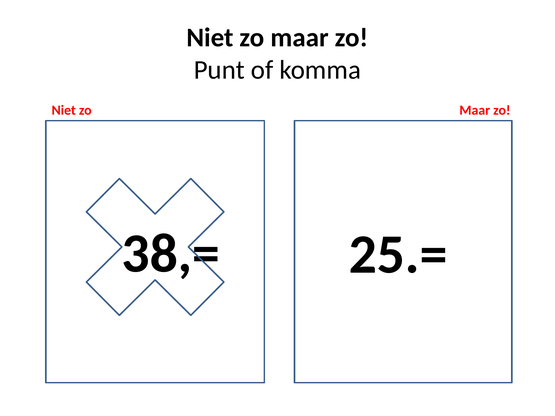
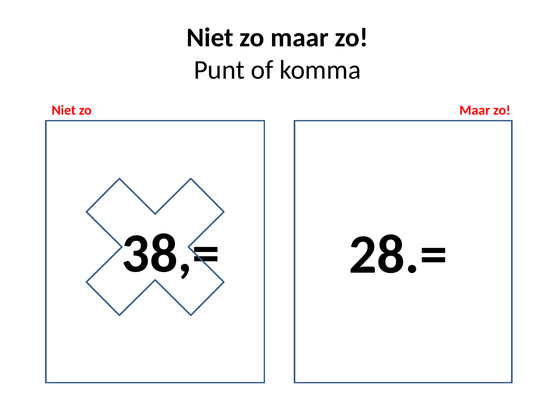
25.=: 25.= -> 28.= (398, 255)
